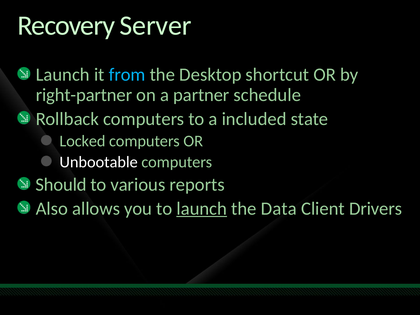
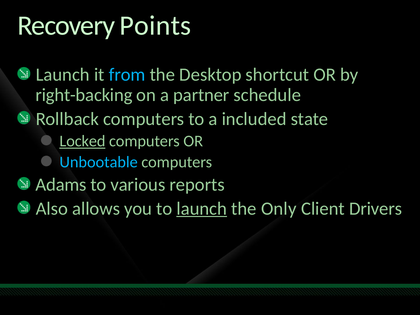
Server: Server -> Points (155, 26)
right-partner: right-partner -> right-backing (84, 95)
Locked underline: none -> present (82, 141)
Unbootable colour: white -> light blue (99, 162)
Should: Should -> Adams (61, 185)
Data: Data -> Only (279, 209)
